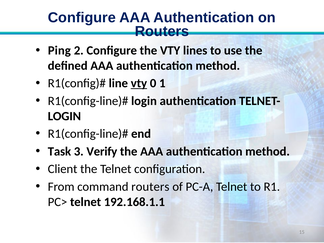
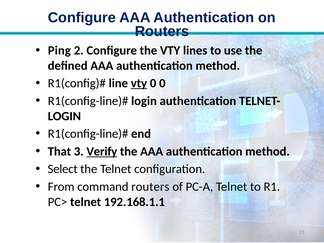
0 1: 1 -> 0 (162, 83)
Task: Task -> That (59, 151)
Verify underline: none -> present (102, 151)
Client: Client -> Select (63, 169)
